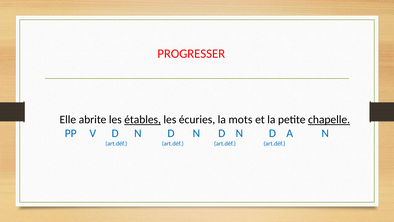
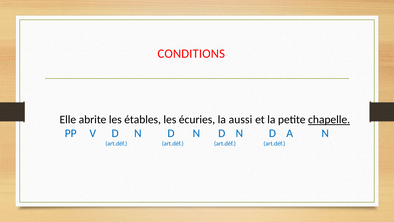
PROGRESSER: PROGRESSER -> CONDITIONS (191, 54)
étables underline: present -> none (143, 119)
mots: mots -> aussi (240, 119)
